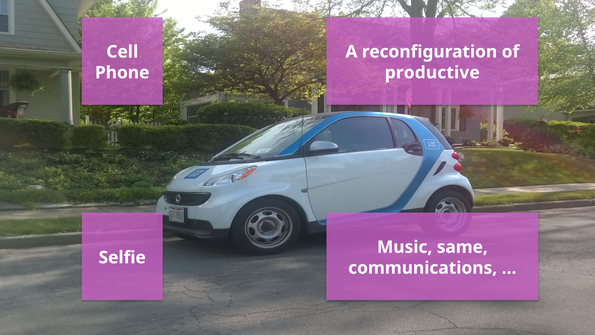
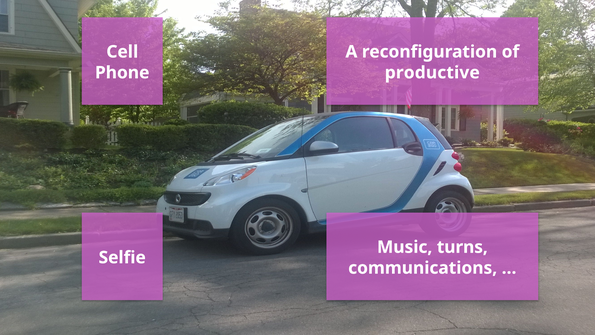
same: same -> turns (462, 247)
